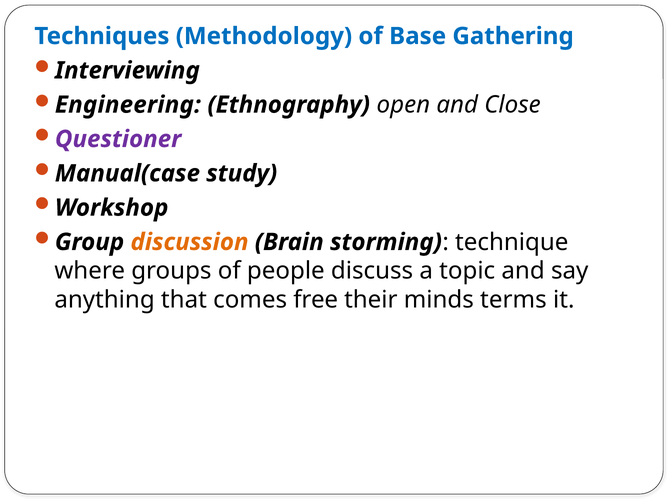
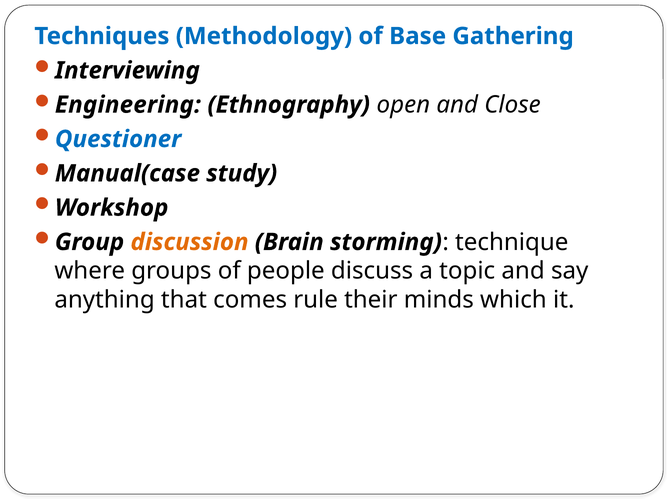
Questioner colour: purple -> blue (118, 139)
free: free -> rule (316, 300)
terms: terms -> which (513, 300)
